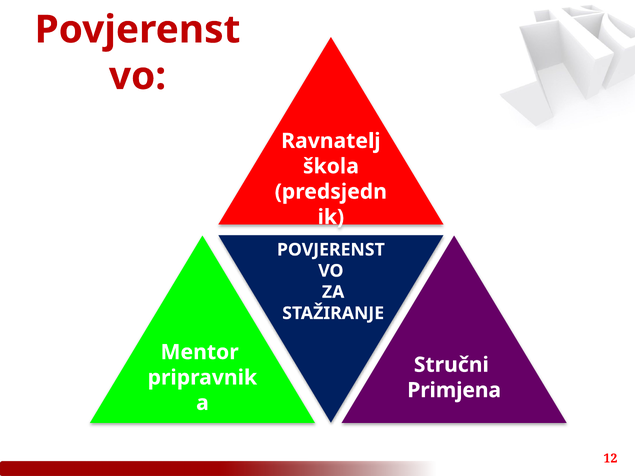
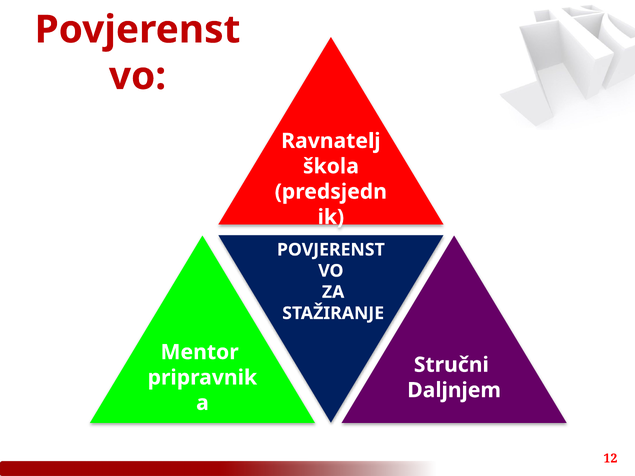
Primjena: Primjena -> Daljnjem (454, 390)
